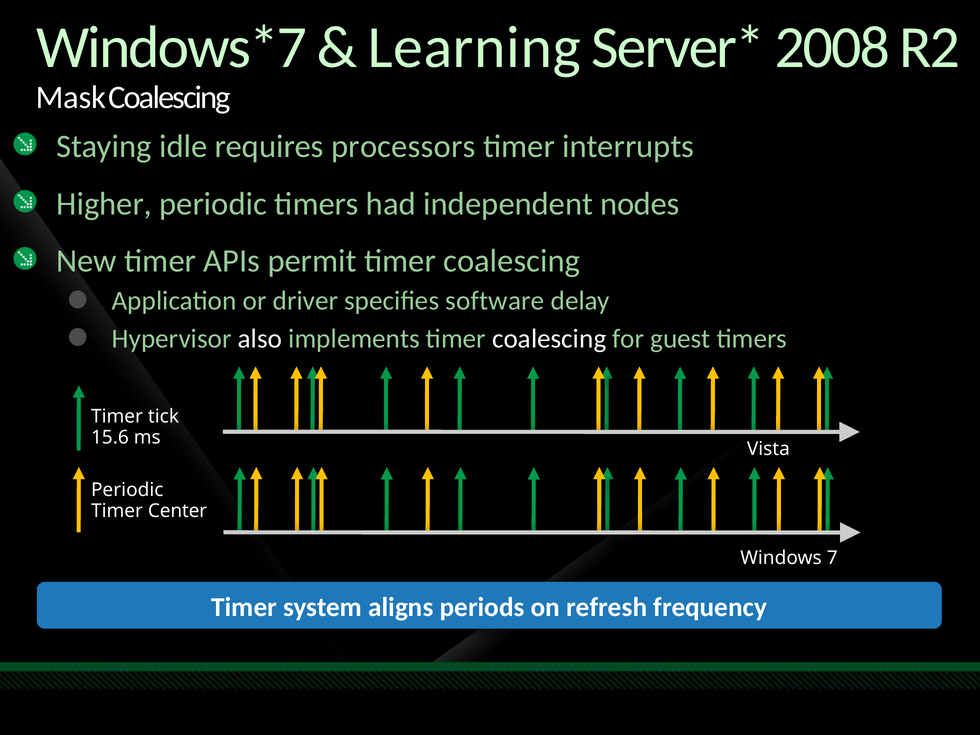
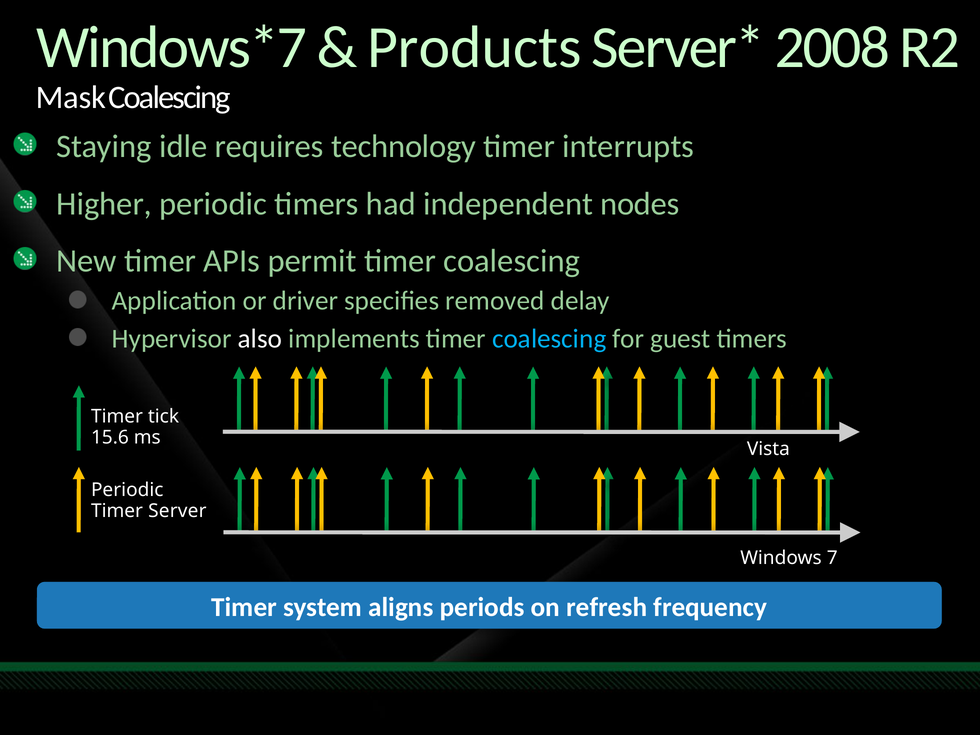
Learning: Learning -> Products (474, 47)
processors: processors -> technology (404, 147)
software: software -> removed (495, 301)
coalescing colour: white -> light blue (549, 339)
Center: Center -> Server (177, 511)
